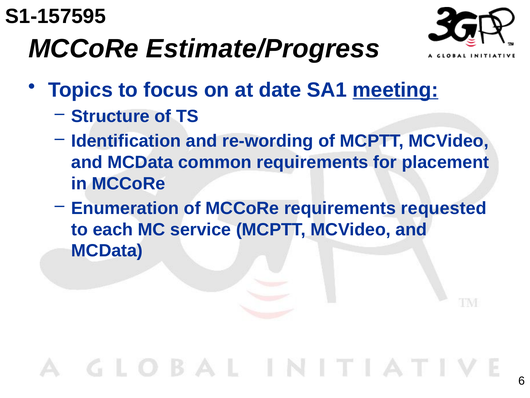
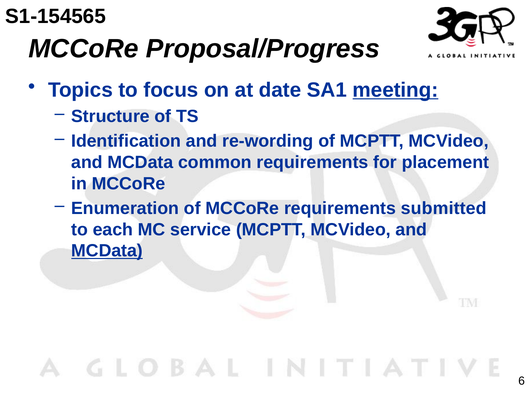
S1-157595: S1-157595 -> S1-154565 (56, 16)
Estimate/Progress: Estimate/Progress -> Proposal/Progress (263, 49)
requested: requested -> submitted (444, 208)
MCData underline: none -> present (107, 250)
